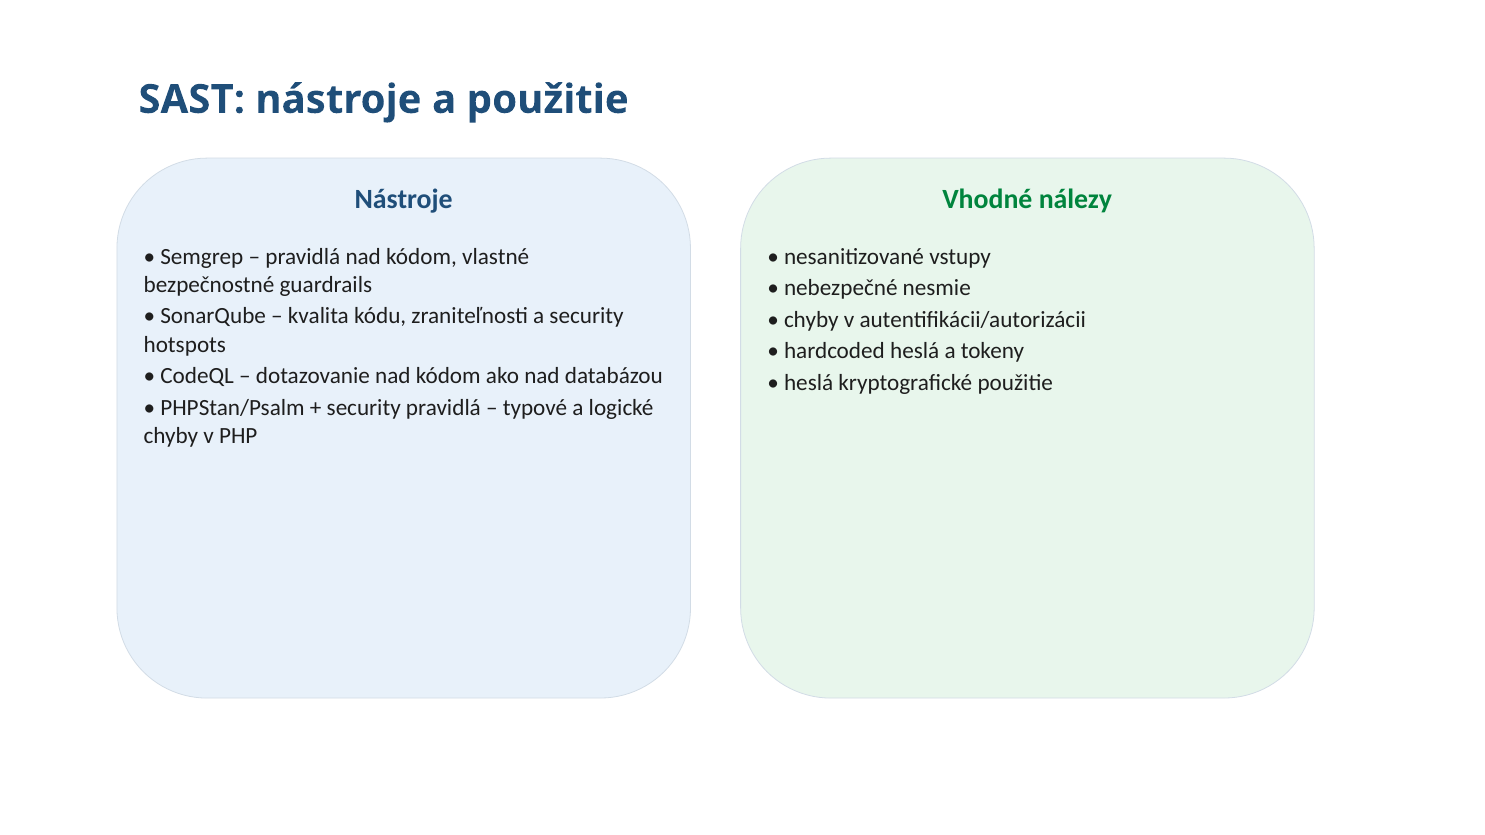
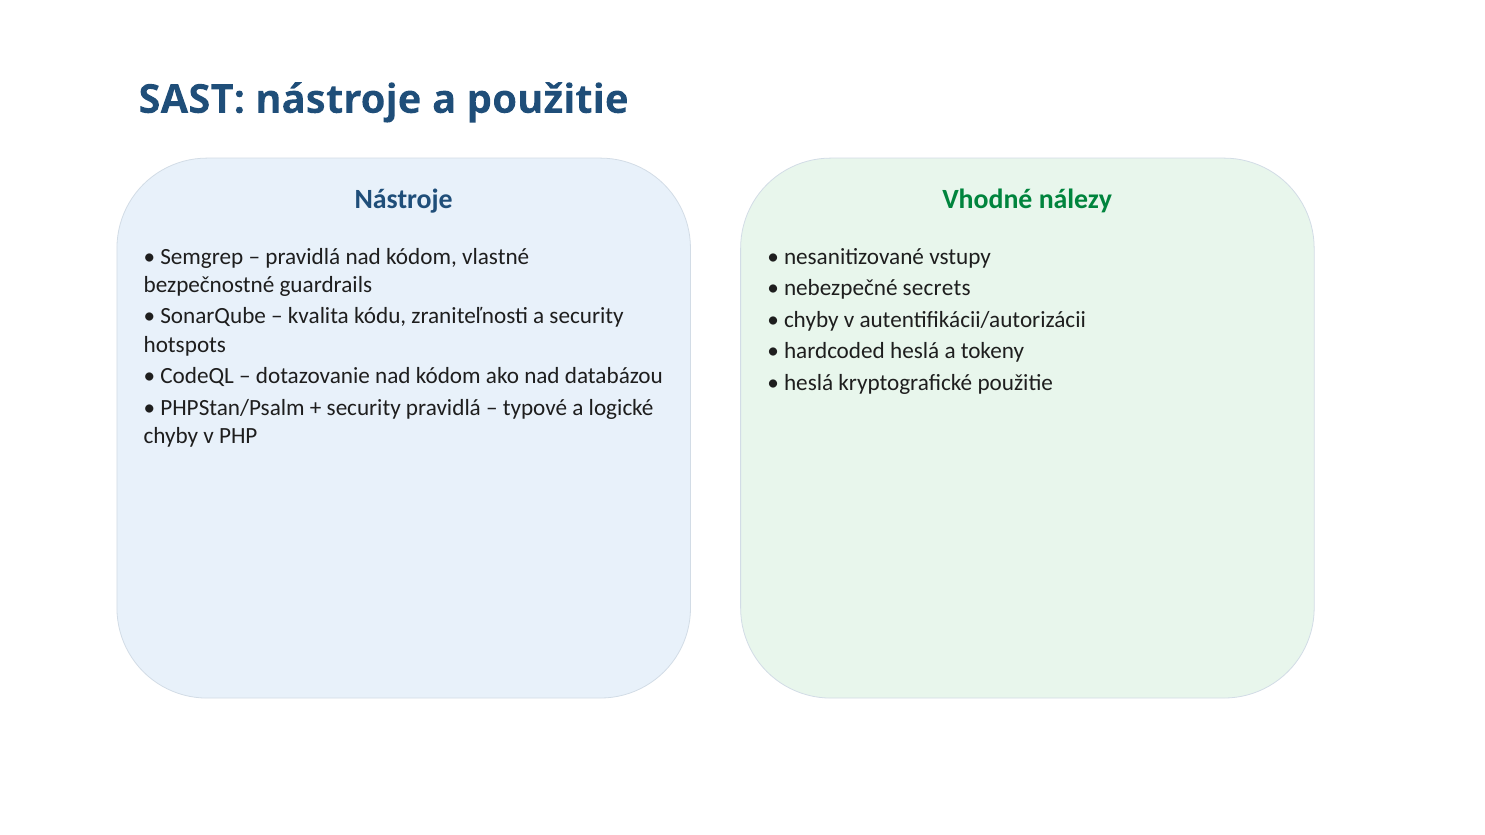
nesmie: nesmie -> secrets (937, 288)
